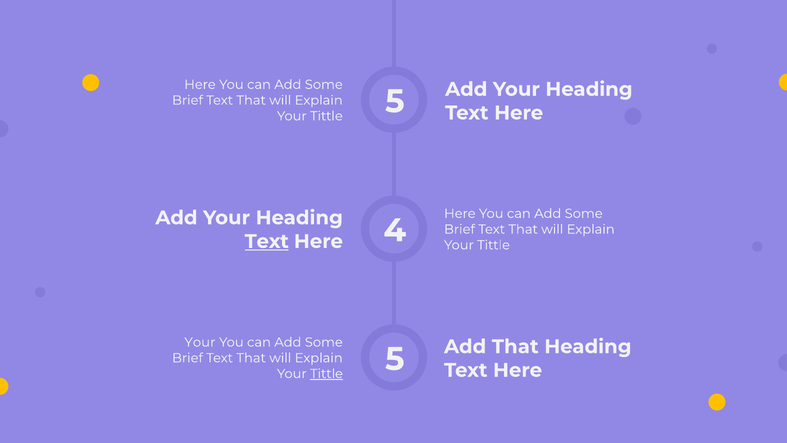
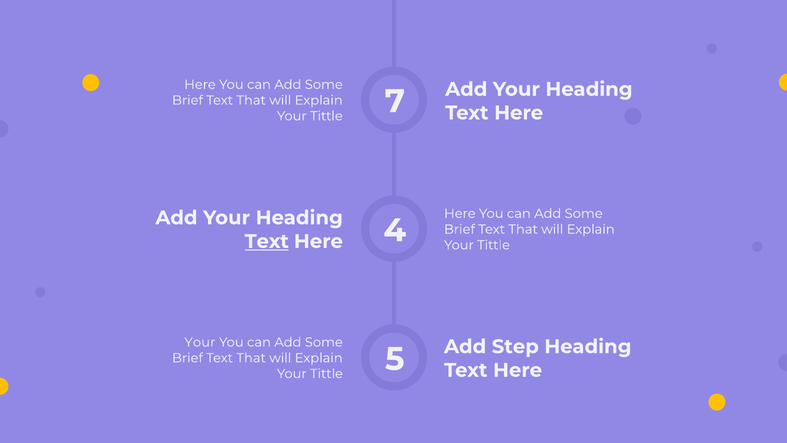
5: 5 -> 7 (395, 101)
Add That: That -> Step (515, 346)
Tittle underline: present -> none (326, 373)
